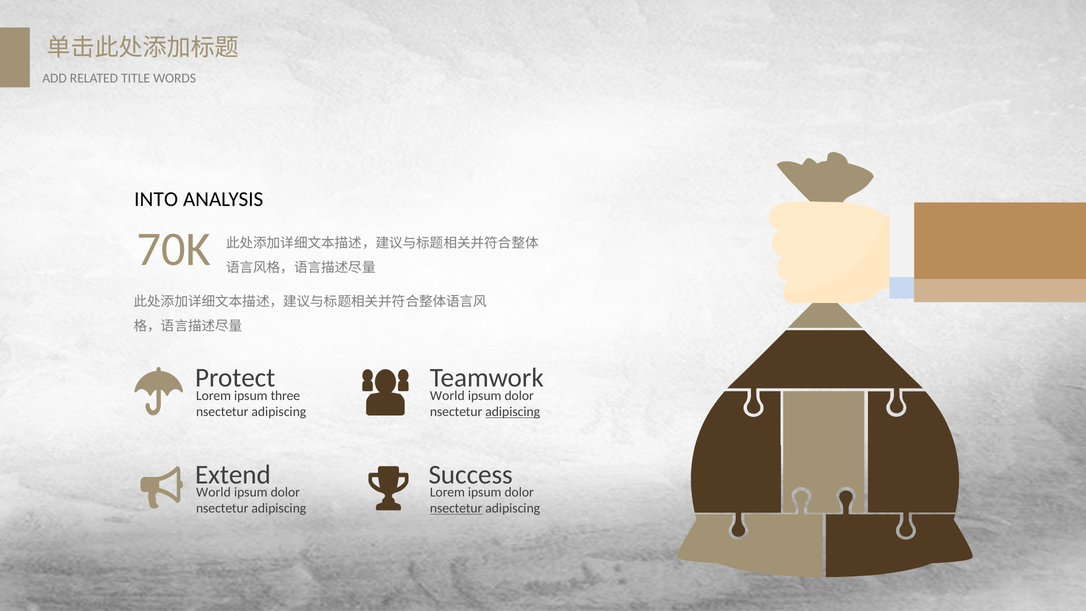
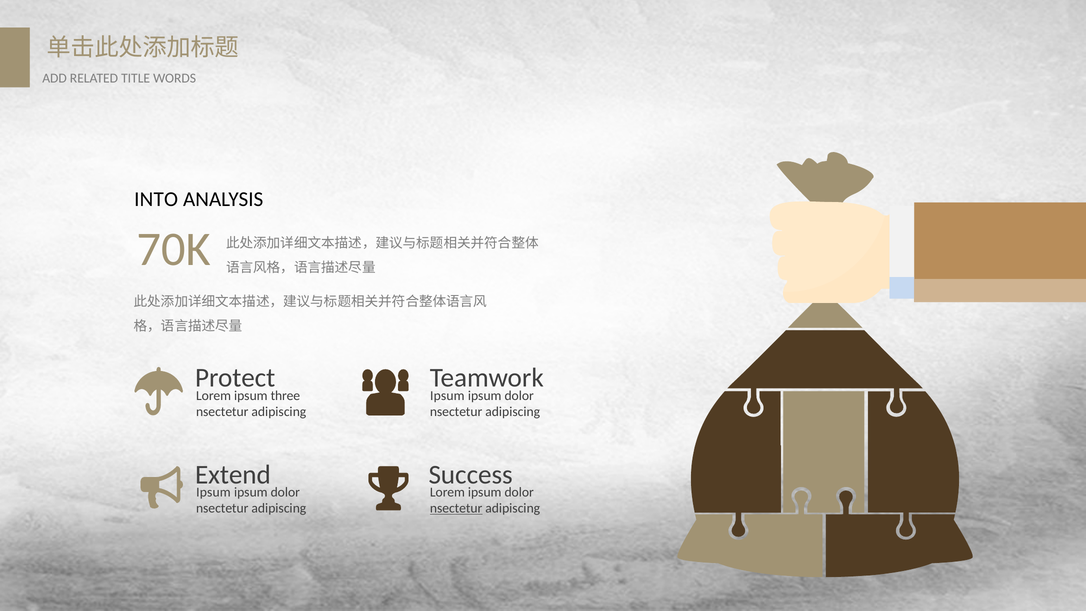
World: World -> Ipsum (447, 396)
adipiscing underline: present -> none (513, 412)
World: World -> Ipsum (213, 492)
